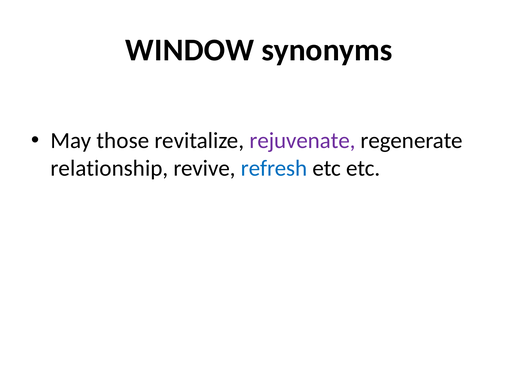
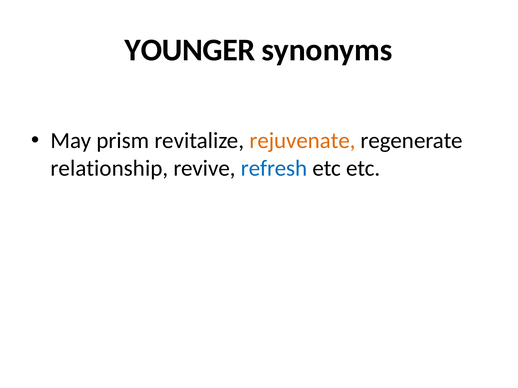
WINDOW: WINDOW -> YOUNGER (190, 50)
those: those -> prism (123, 141)
rejuvenate colour: purple -> orange (302, 141)
